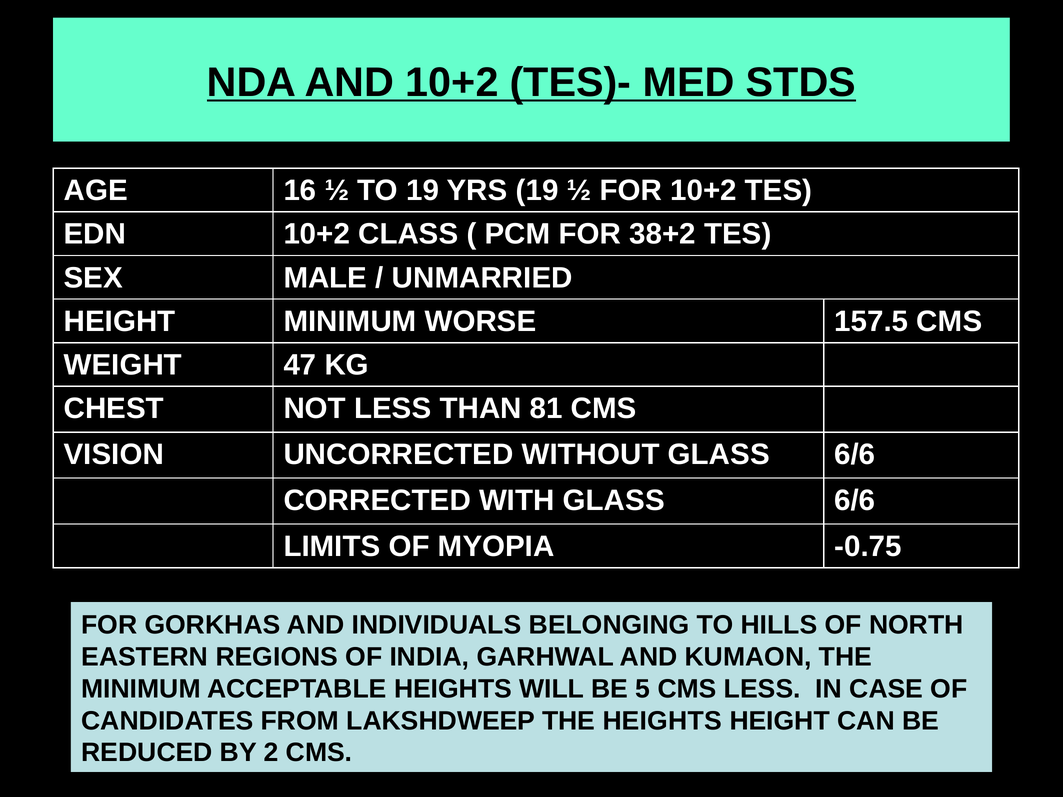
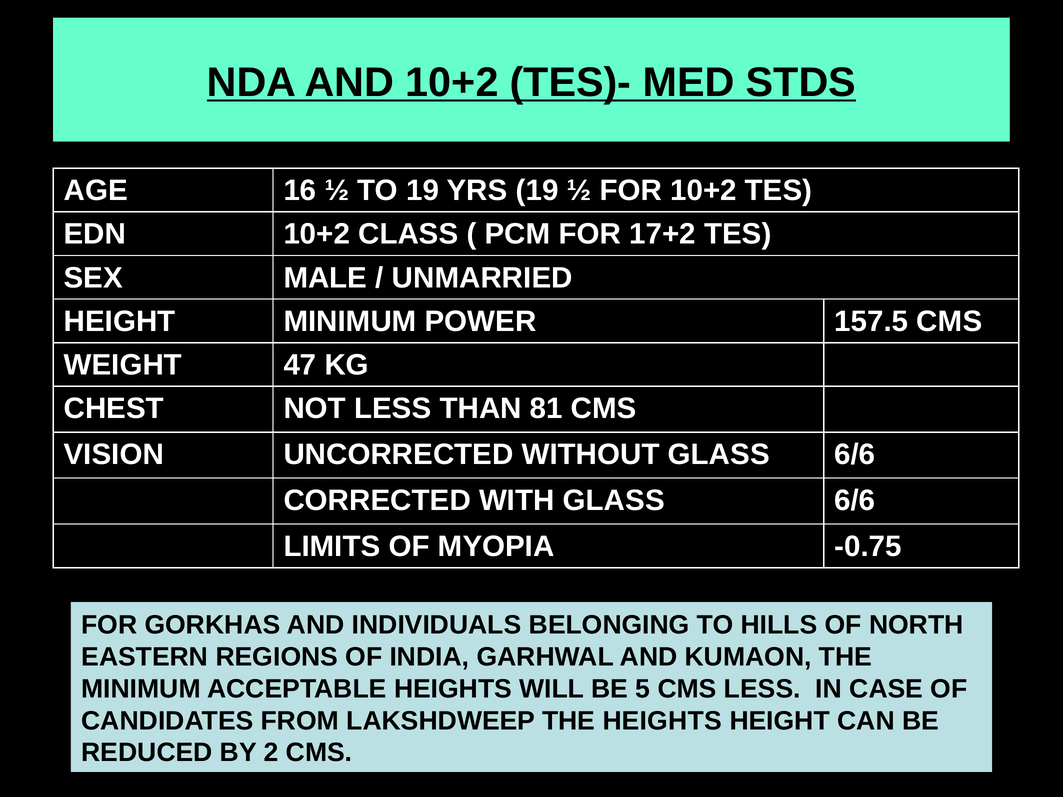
38+2: 38+2 -> 17+2 (663, 234)
WORSE: WORSE -> POWER (481, 321)
